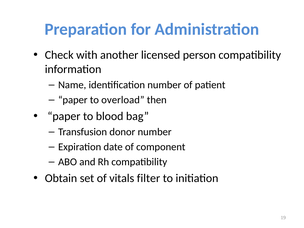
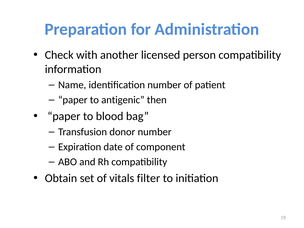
overload: overload -> antigenic (123, 100)
